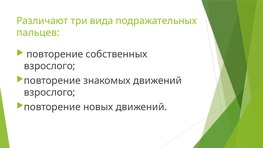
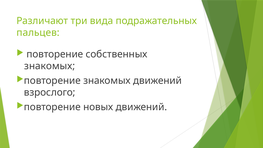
взрослого: взрослого -> знакомых (50, 66)
